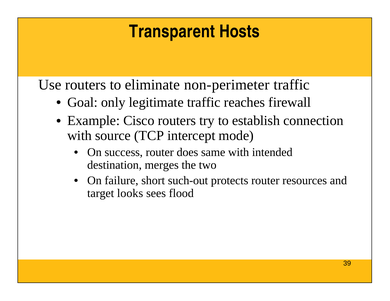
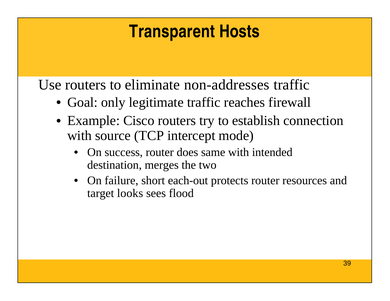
non-perimeter: non-perimeter -> non-addresses (227, 85)
such-out: such-out -> each-out (188, 181)
